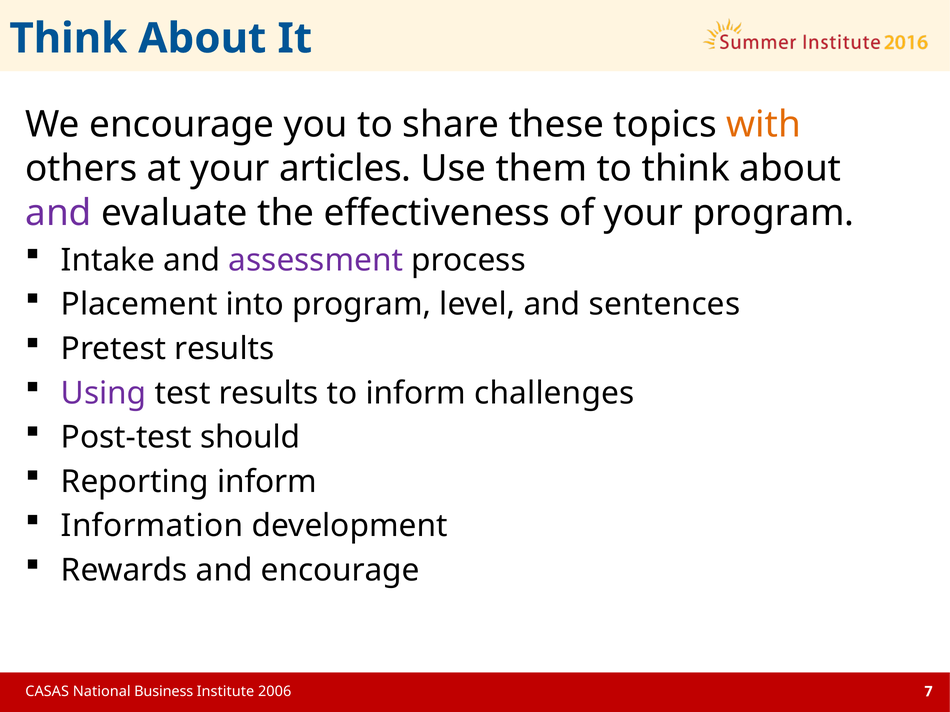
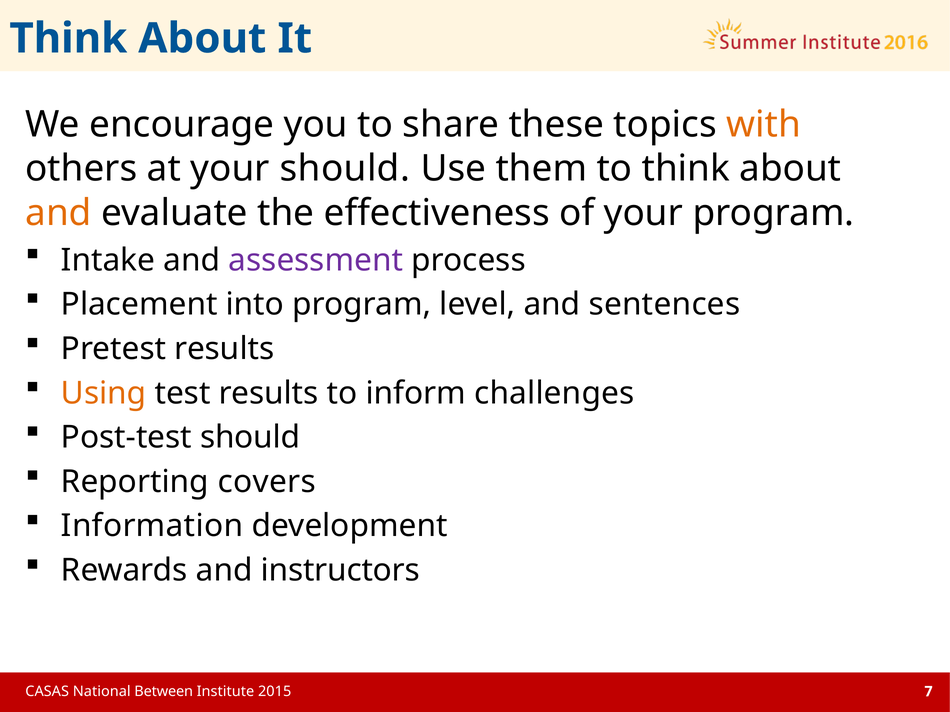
your articles: articles -> should (345, 169)
and colour: purple -> orange (58, 213)
Using colour: purple -> orange (104, 393)
Reporting inform: inform -> covers (267, 482)
and encourage: encourage -> instructors (340, 571)
Business: Business -> Between (164, 692)
2006: 2006 -> 2015 (275, 692)
